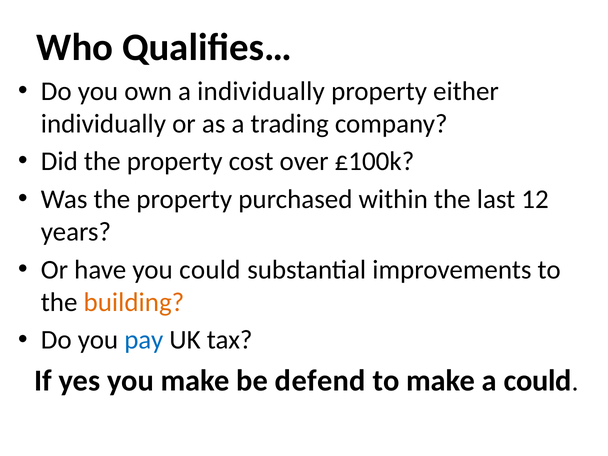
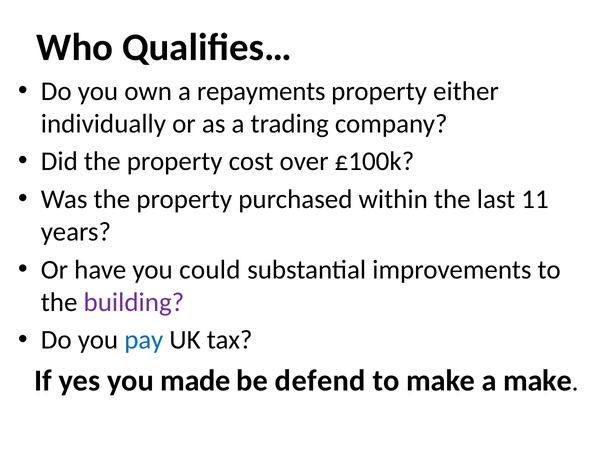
a individually: individually -> repayments (261, 91)
12: 12 -> 11 (535, 199)
building colour: orange -> purple (134, 302)
you make: make -> made (195, 381)
a could: could -> make (538, 381)
